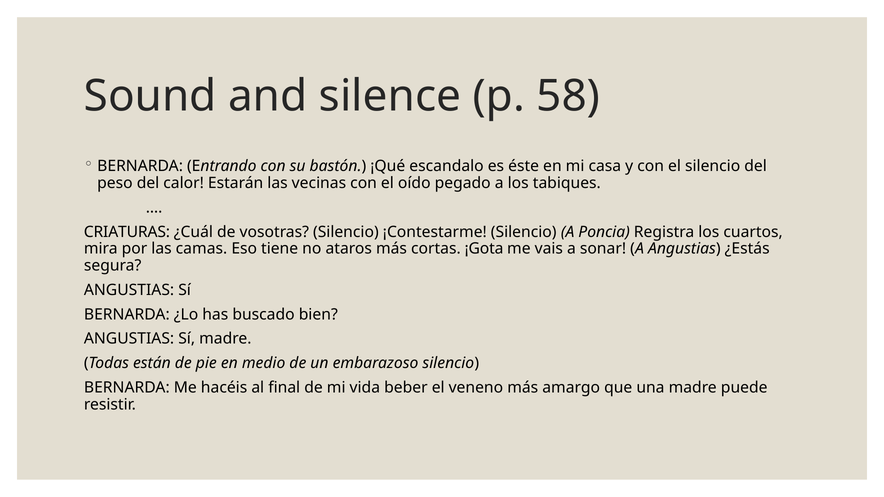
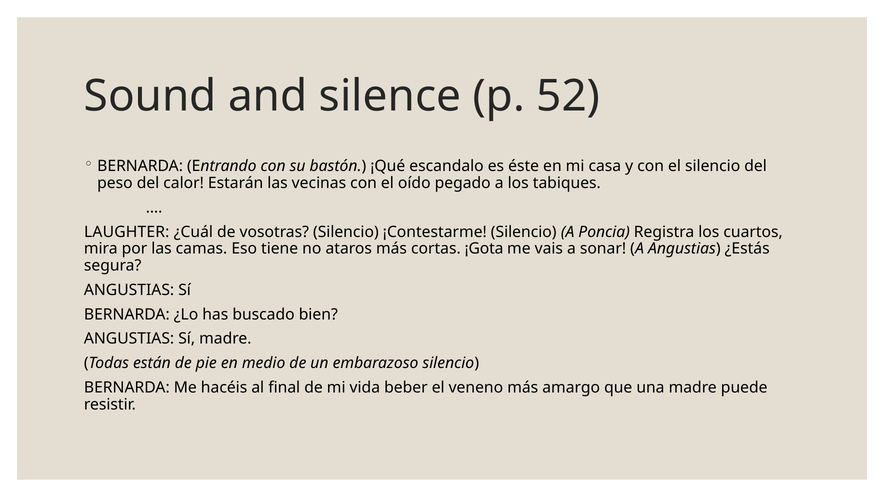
58: 58 -> 52 (568, 96)
CRIATURAS: CRIATURAS -> LAUGHTER (127, 232)
